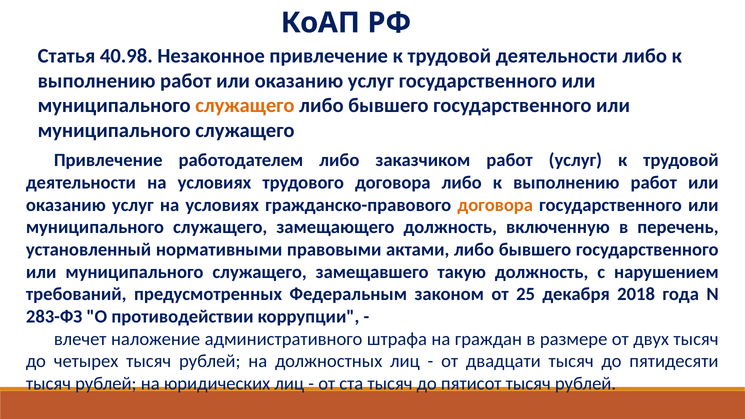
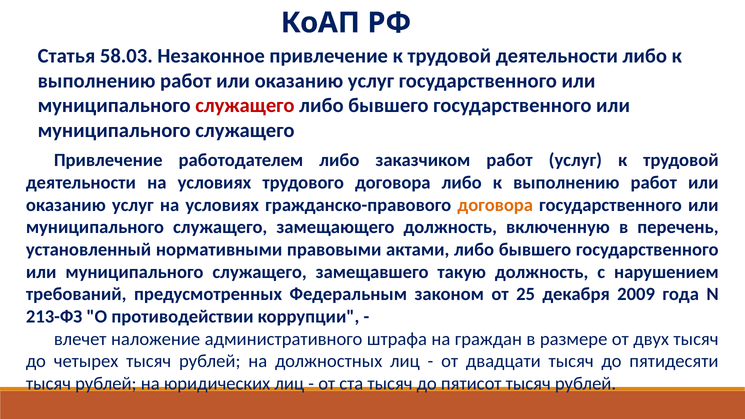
40.98: 40.98 -> 58.03 (126, 56)
служащего colour: orange -> red (245, 106)
2018: 2018 -> 2009 (636, 294)
283-ФЗ: 283-ФЗ -> 213-ФЗ (54, 317)
